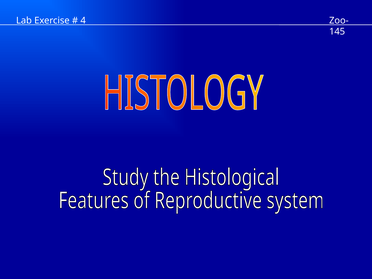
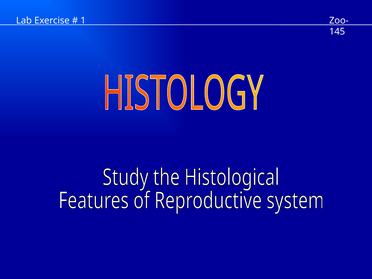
4: 4 -> 1 (83, 20)
